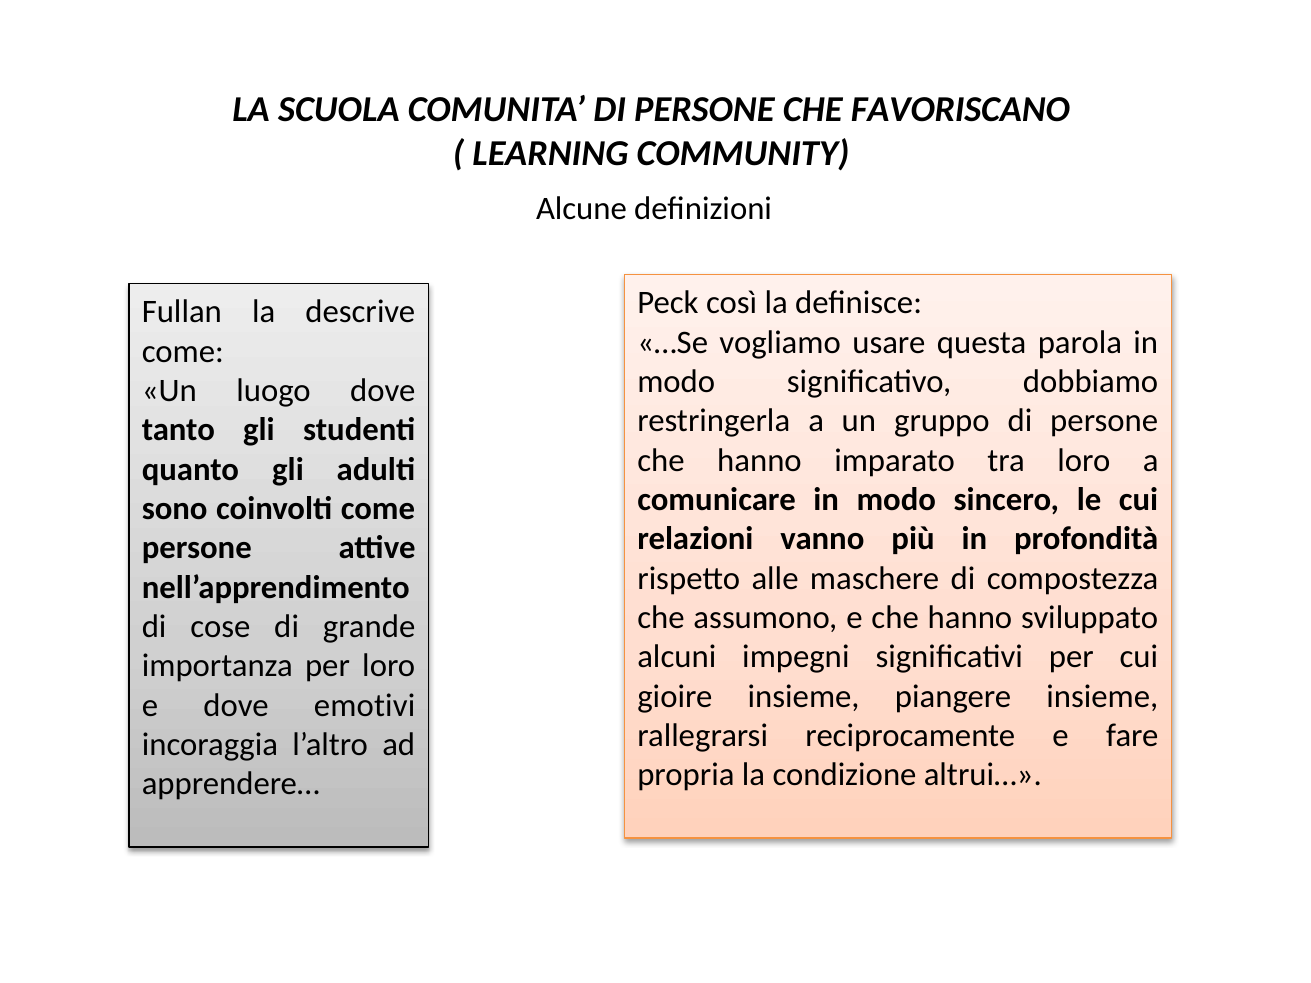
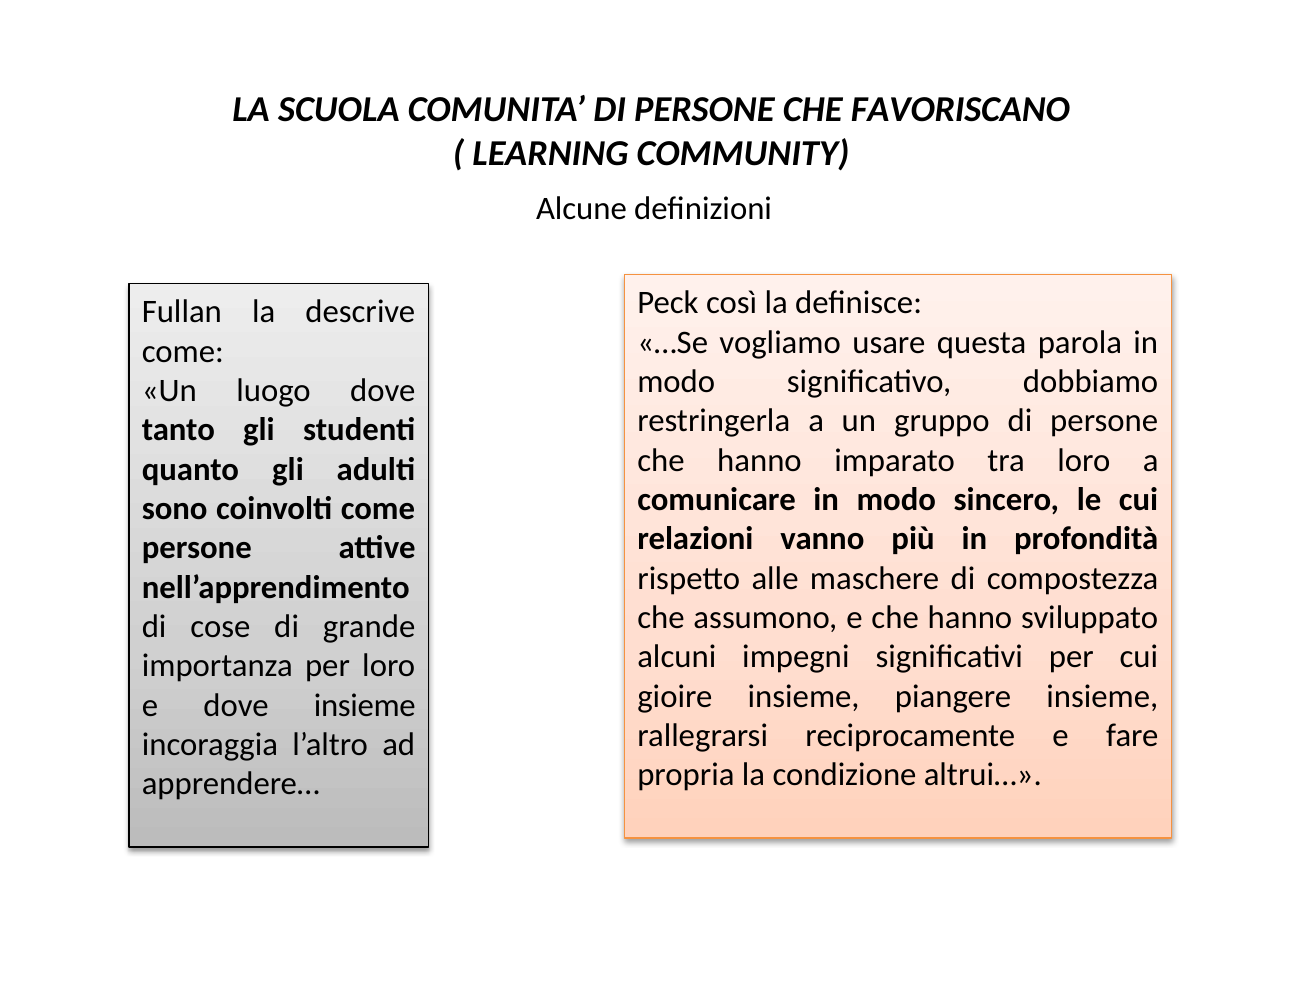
dove emotivi: emotivi -> insieme (365, 705)
